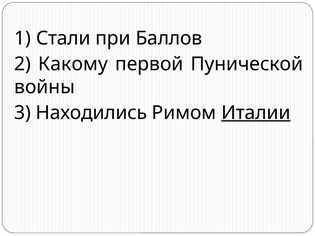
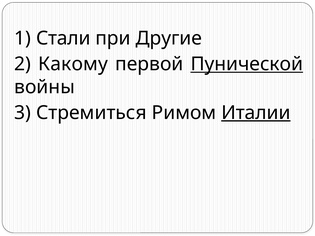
Баллов: Баллов -> Другие (169, 38)
Пунической underline: none -> present (247, 64)
Находились: Находились -> Стремиться (91, 113)
